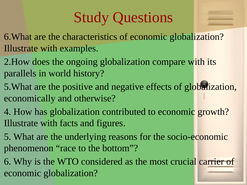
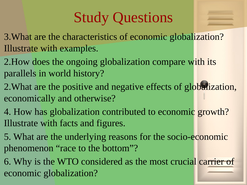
6.What: 6.What -> 3.What (18, 37)
5.What: 5.What -> 2.What (18, 87)
